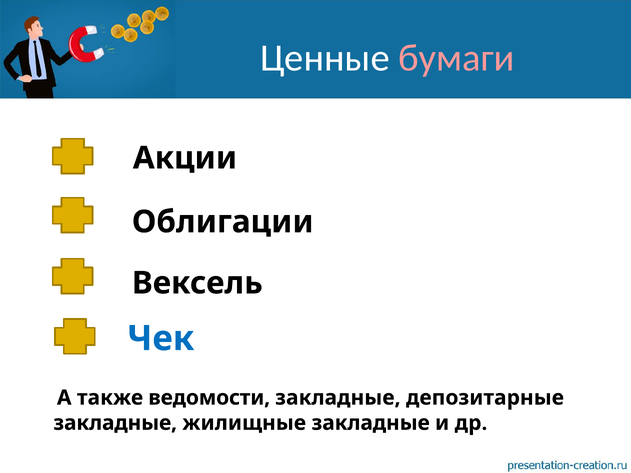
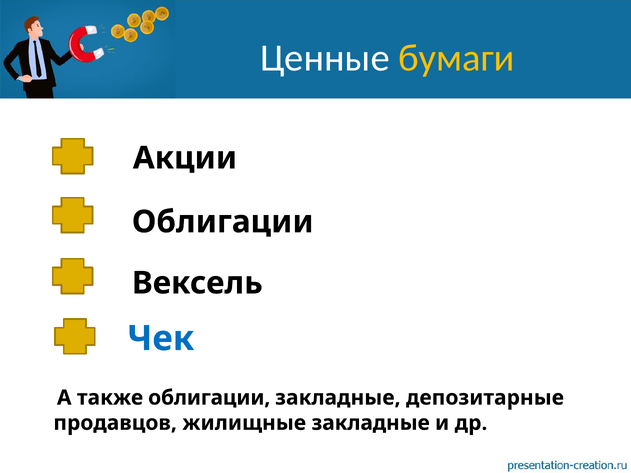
бумаги colour: pink -> yellow (457, 58)
также ведомости: ведомости -> облигации (209, 398)
закладные: закладные -> продавцов (115, 423)
